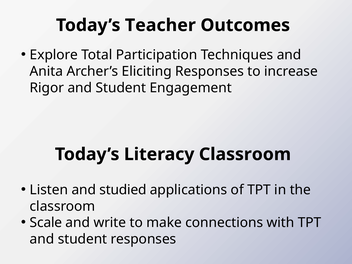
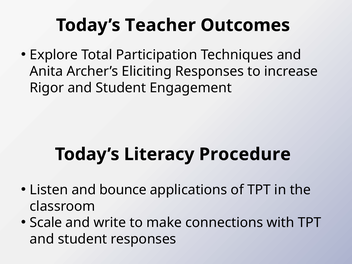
Literacy Classroom: Classroom -> Procedure (245, 154)
studied: studied -> bounce (123, 190)
